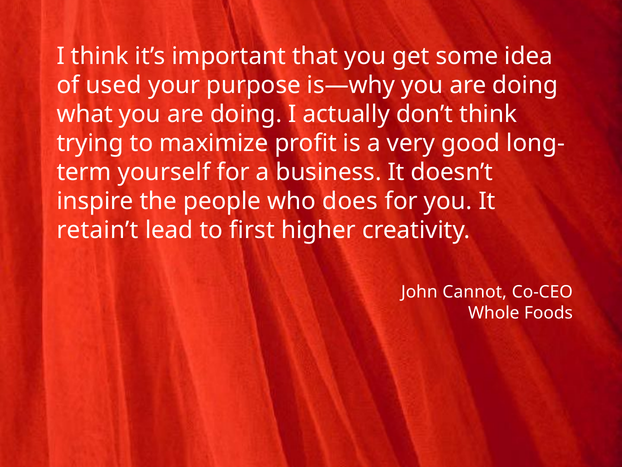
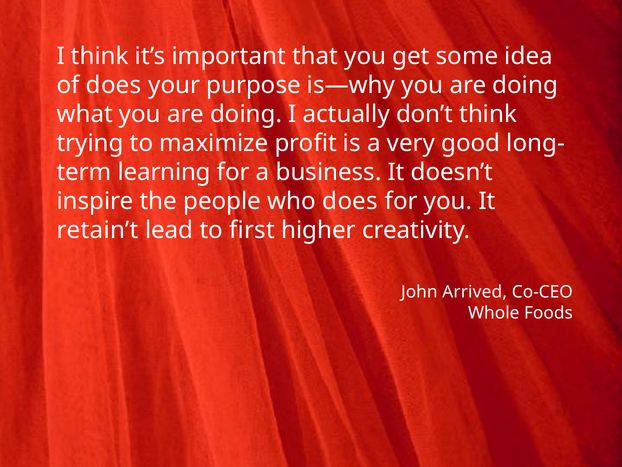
of used: used -> does (114, 85)
yourself: yourself -> learning (164, 172)
Cannot: Cannot -> Arrived (475, 292)
